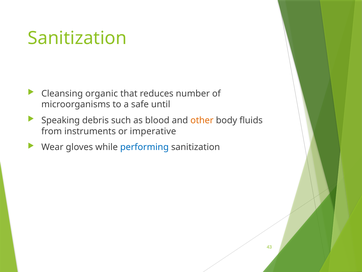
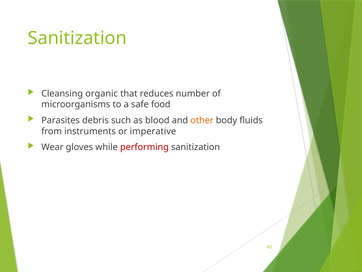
until: until -> food (161, 104)
Speaking: Speaking -> Parasites (61, 120)
performing colour: blue -> red (144, 147)
